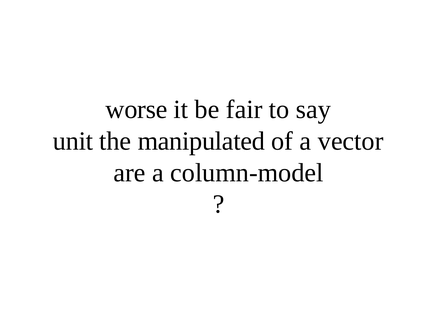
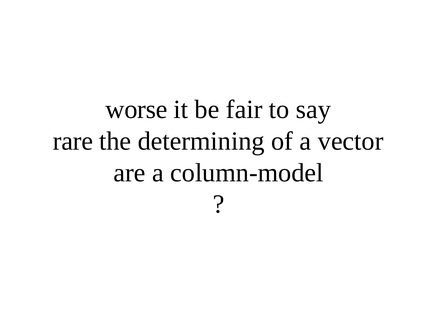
unit: unit -> rare (73, 141)
manipulated: manipulated -> determining (201, 141)
